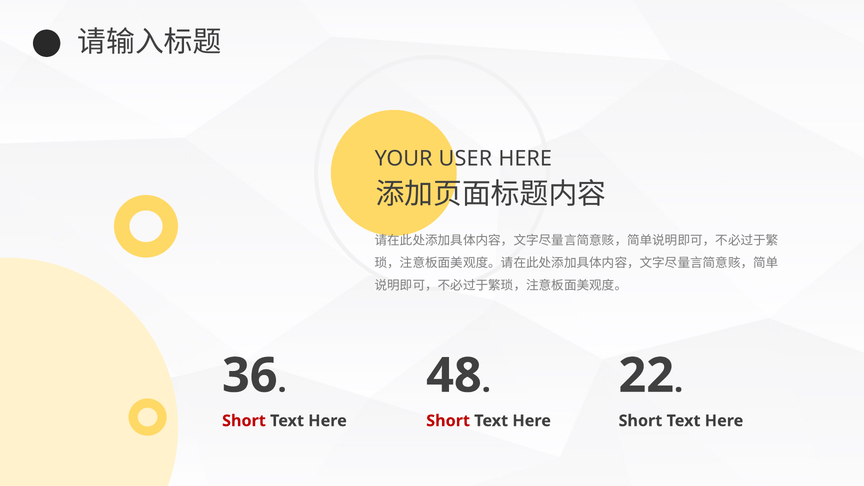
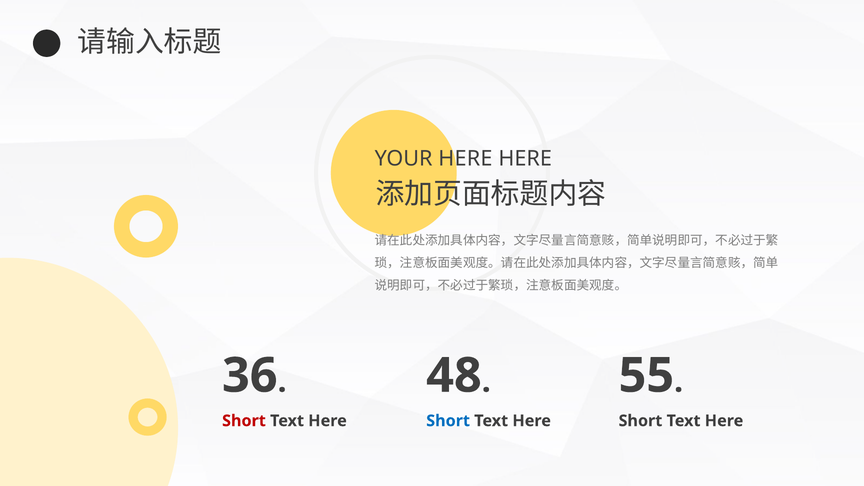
YOUR USER: USER -> HERE (465, 159)
22: 22 -> 55 (646, 376)
Short colour: red -> blue (448, 421)
